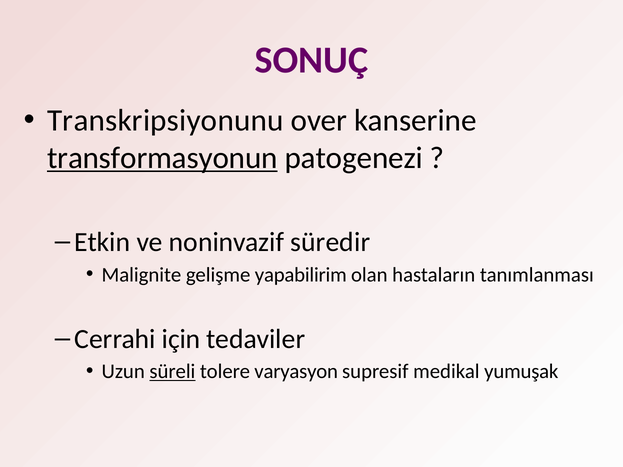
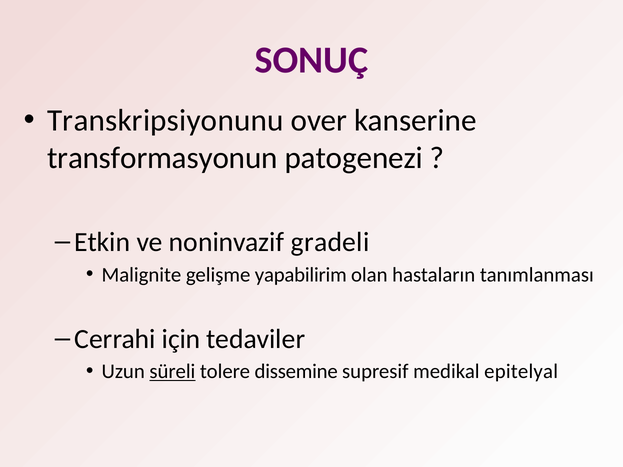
transformasyonun underline: present -> none (162, 158)
süredir: süredir -> gradeli (330, 242)
varyasyon: varyasyon -> dissemine (296, 372)
yumuşak: yumuşak -> epitelyal (521, 372)
